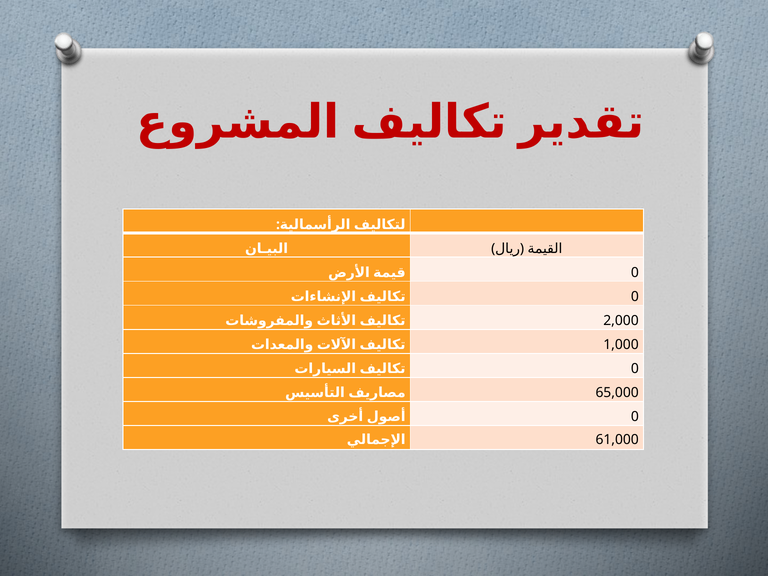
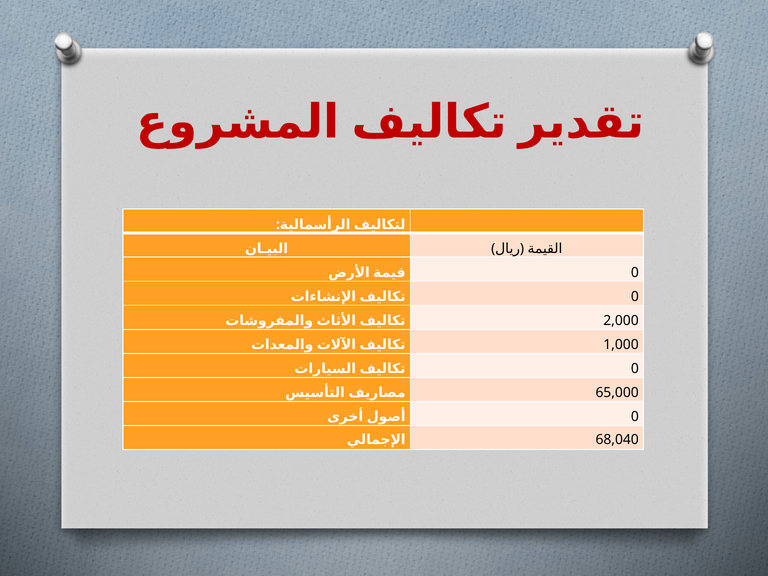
61,000: 61,000 -> 68,040 (617, 440)
